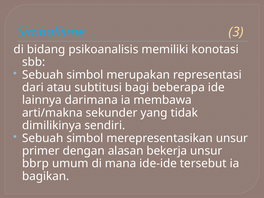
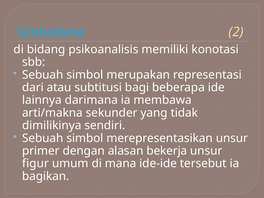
3: 3 -> 2 (236, 32)
bbrp: bbrp -> figur (35, 163)
